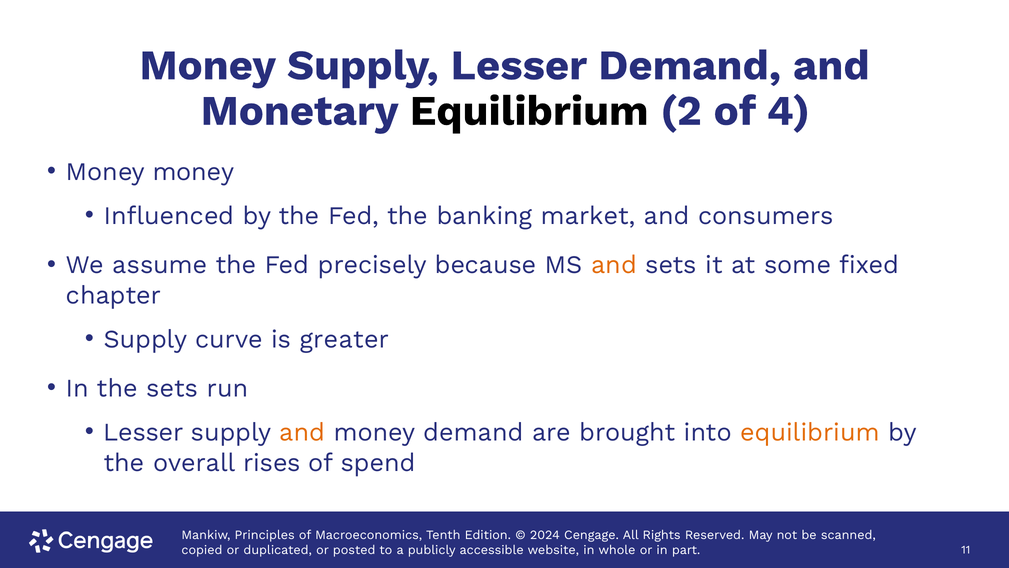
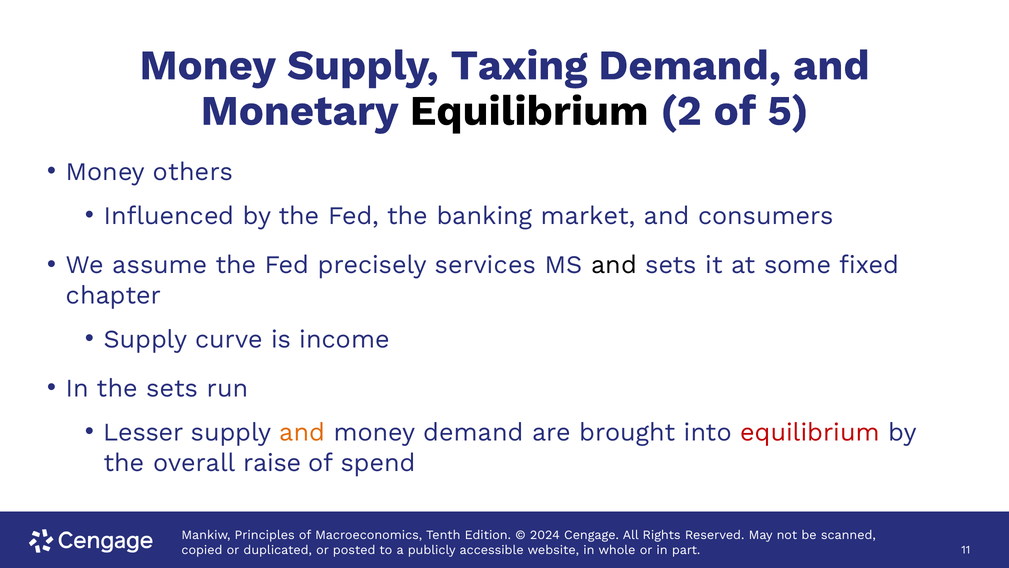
Supply Lesser: Lesser -> Taxing (519, 65)
4: 4 -> 5 (788, 111)
Money money: money -> others (193, 172)
because: because -> services (485, 265)
and colour: orange -> black (614, 265)
greater: greater -> income (345, 339)
equilibrium colour: orange -> red (810, 432)
rises: rises -> raise (272, 462)
